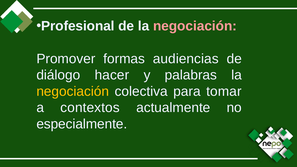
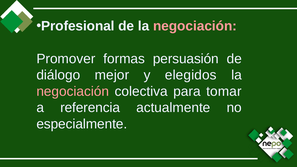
audiencias: audiencias -> persuasión (186, 59)
hacer: hacer -> mejor (112, 75)
palabras: palabras -> elegidos (191, 75)
negociación colour: yellow -> pink (73, 91)
contextos: contextos -> referencia (90, 108)
